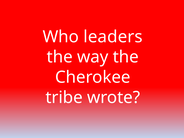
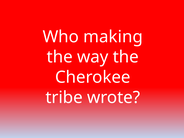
leaders: leaders -> making (113, 37)
